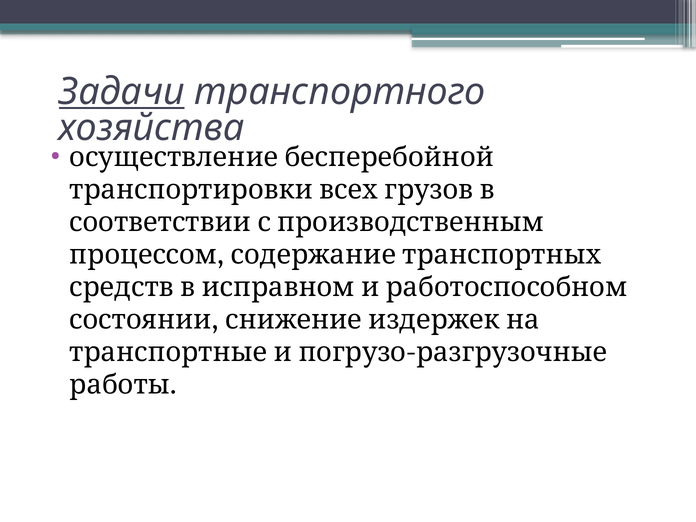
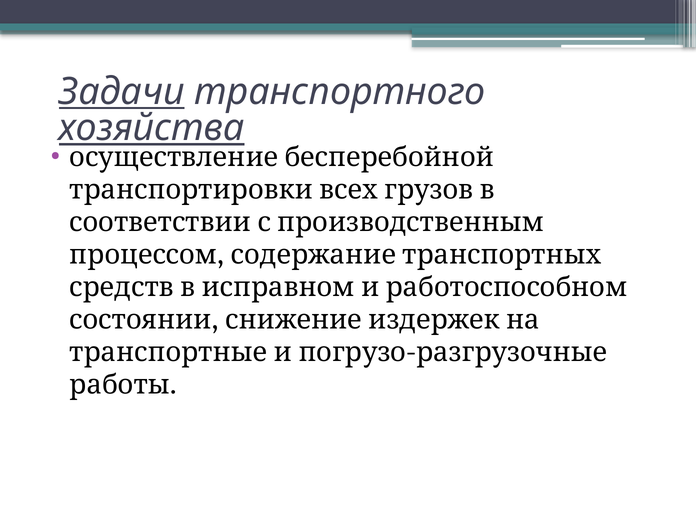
хозяйства underline: none -> present (152, 128)
